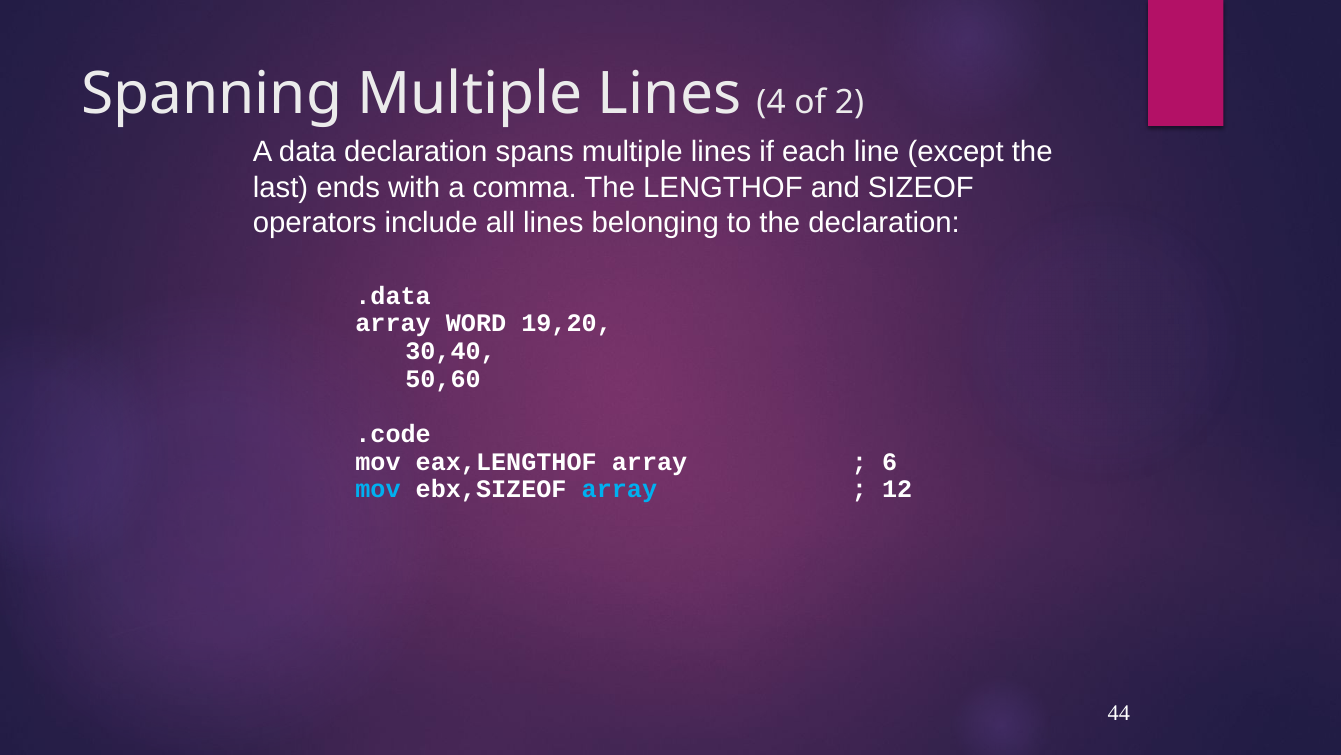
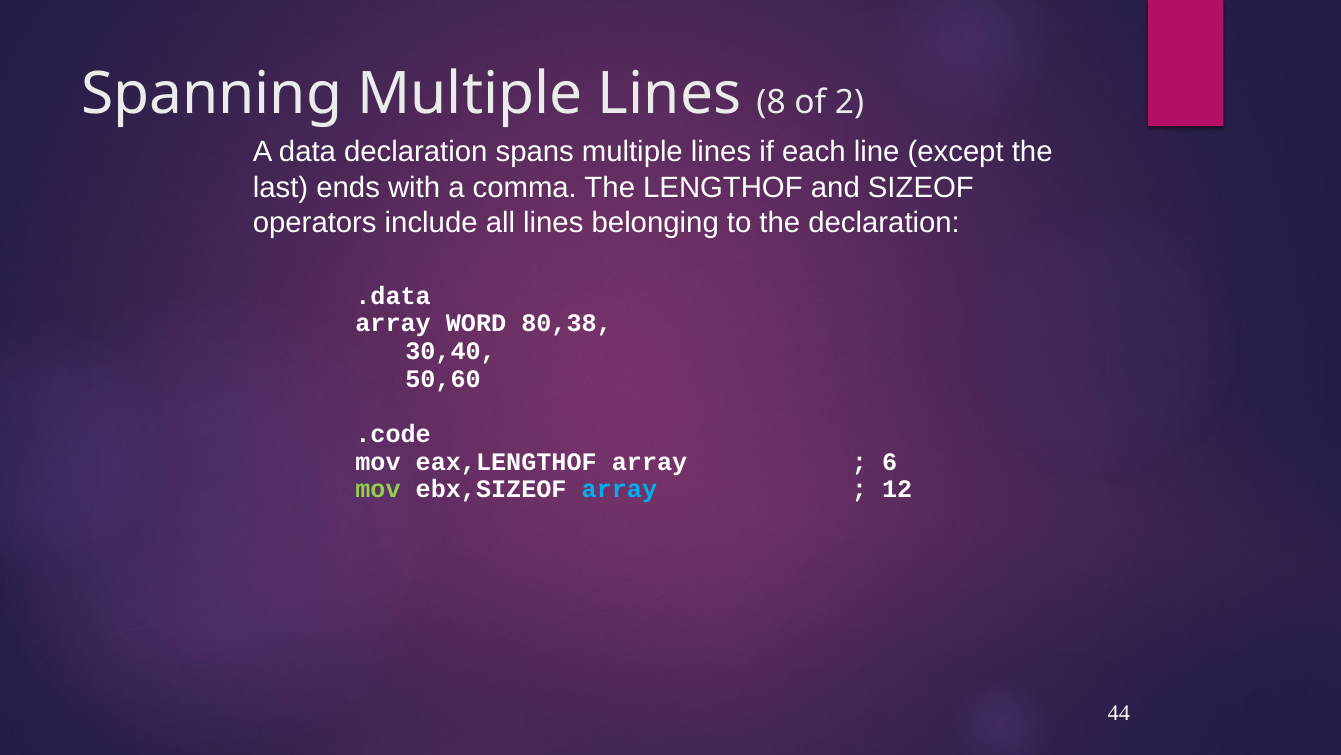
4: 4 -> 8 (771, 102)
19,20: 19,20 -> 80,38 (567, 323)
mov colour: light blue -> light green (378, 489)
